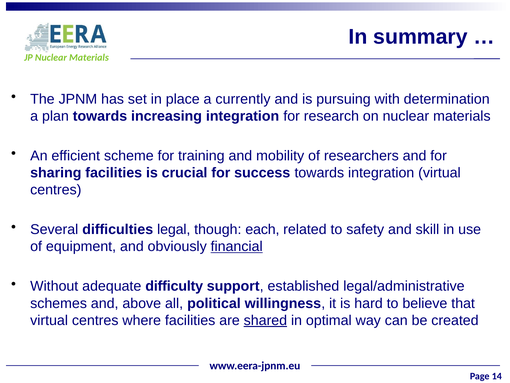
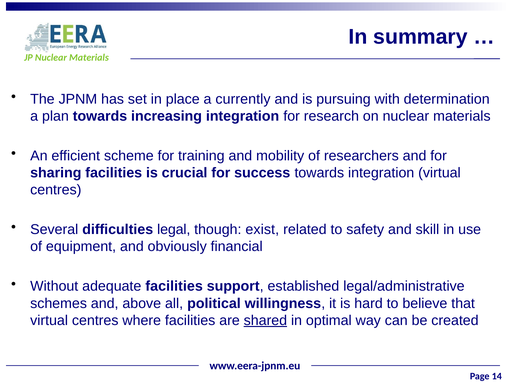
each: each -> exist (262, 229)
financial underline: present -> none (237, 246)
adequate difficulty: difficulty -> facilities (174, 286)
